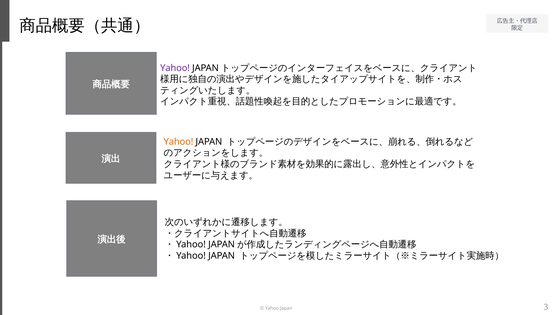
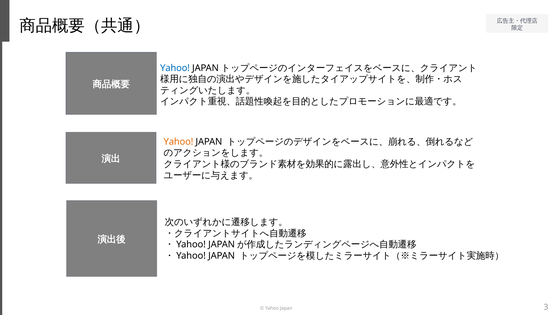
Yahoo colour: purple -> blue (175, 68)
